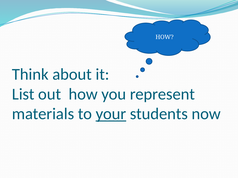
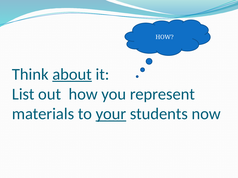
about underline: none -> present (72, 75)
